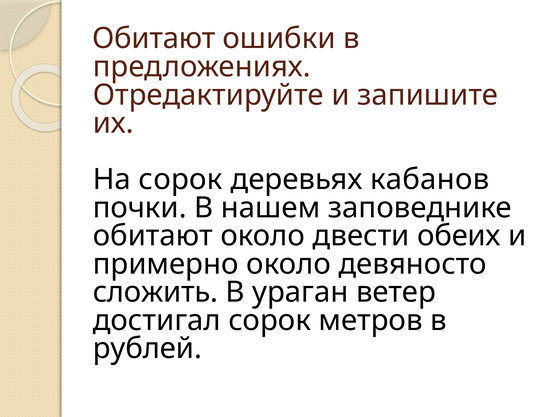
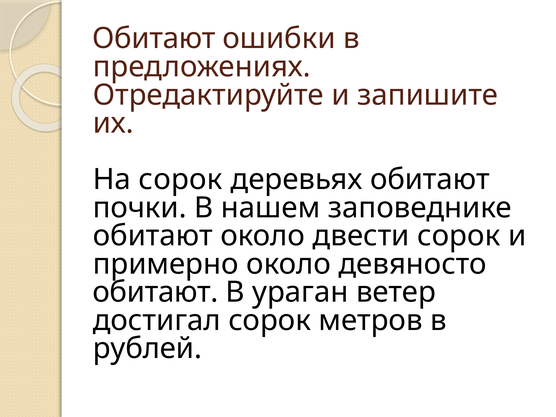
деревьях кабанов: кабанов -> обитают (430, 180)
двести обеих: обеих -> сорок (459, 236)
сложить: сложить -> обитают (155, 292)
